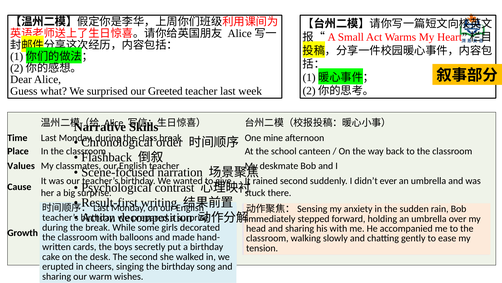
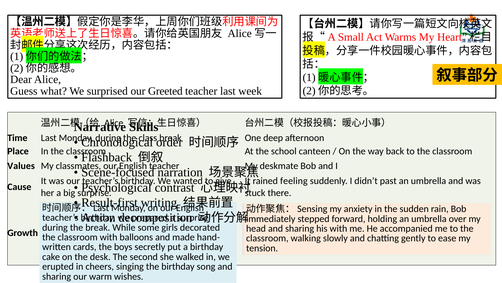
mine: mine -> deep (273, 138)
rained second: second -> feeling (294, 180)
ever: ever -> past (388, 180)
